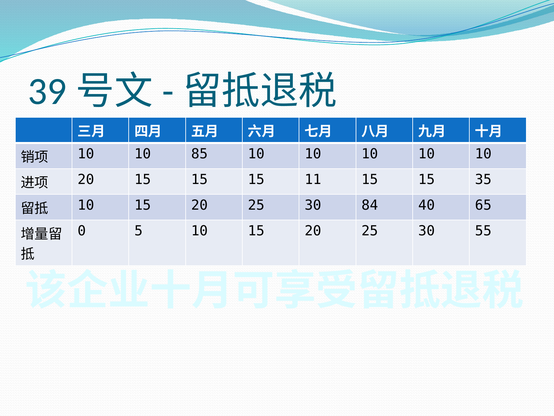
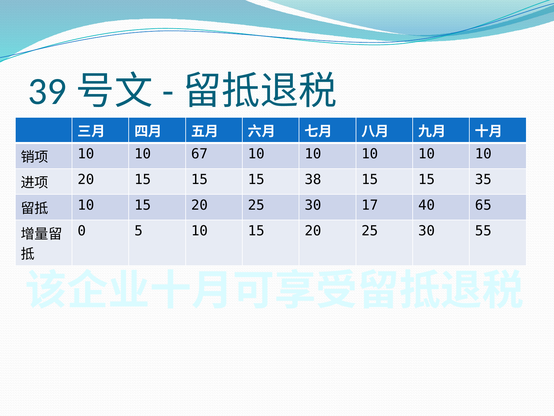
85: 85 -> 67 (199, 154)
11: 11 -> 38 (313, 179)
84: 84 -> 17 (370, 205)
